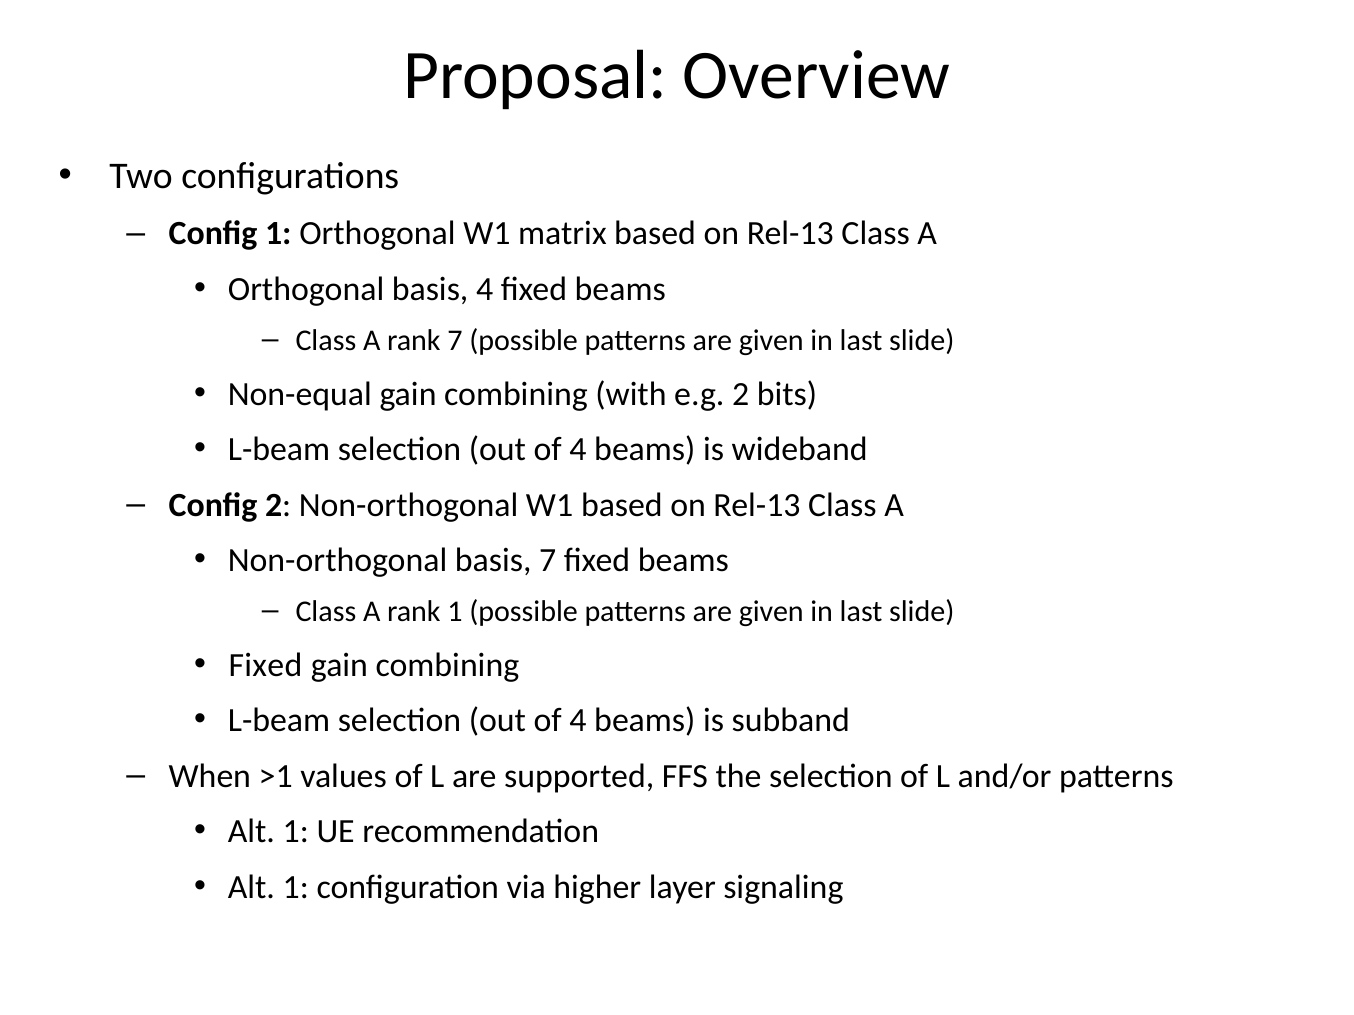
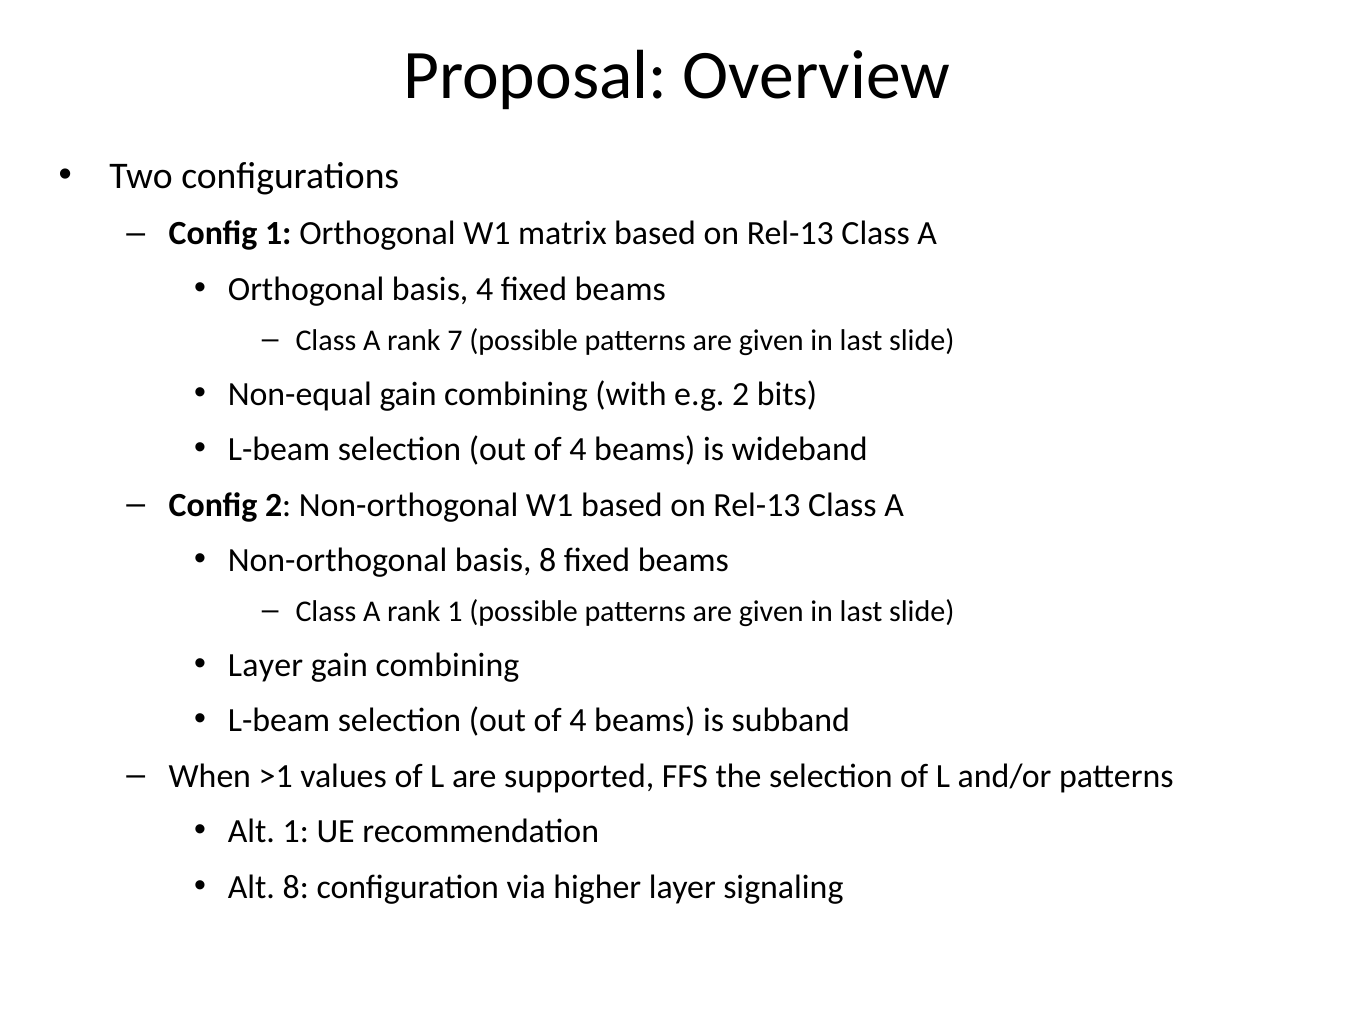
basis 7: 7 -> 8 (548, 561)
Fixed: Fixed -> Layer (266, 665)
1: 1 -> 8 (296, 887)
